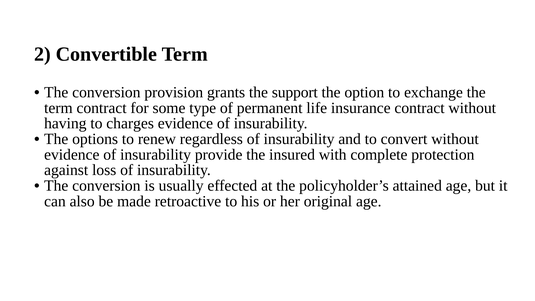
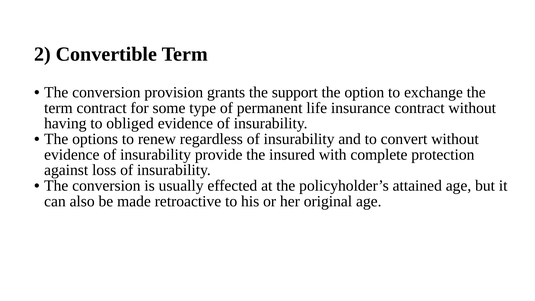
charges: charges -> obliged (130, 123)
